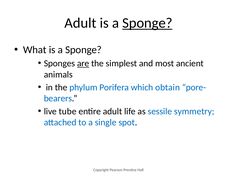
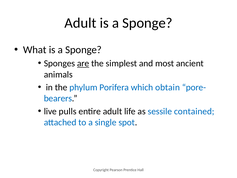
Sponge underline: present -> none (147, 23)
tube: tube -> pulls (68, 111)
symmetry: symmetry -> contained (194, 111)
